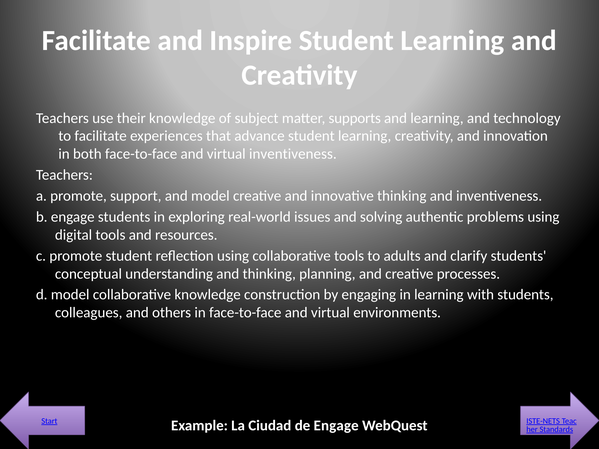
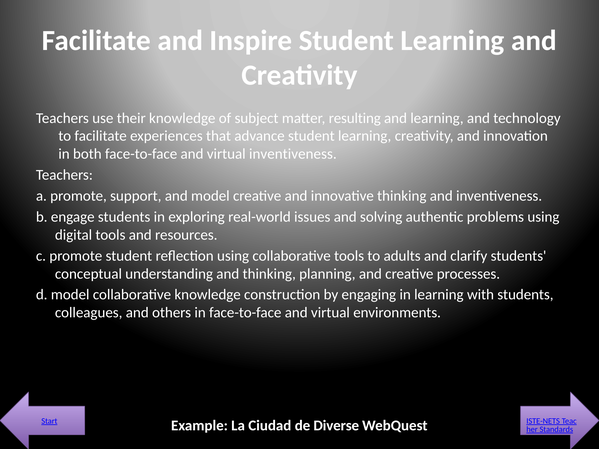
supports: supports -> resulting (355, 118)
de Engage: Engage -> Diverse (336, 426)
